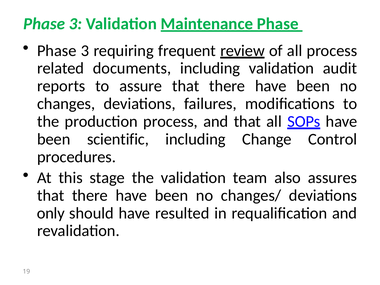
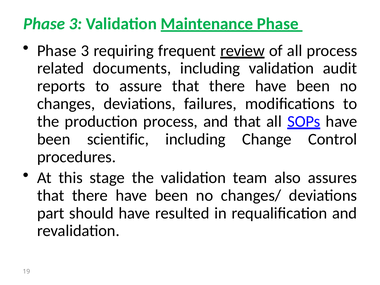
only: only -> part (51, 213)
